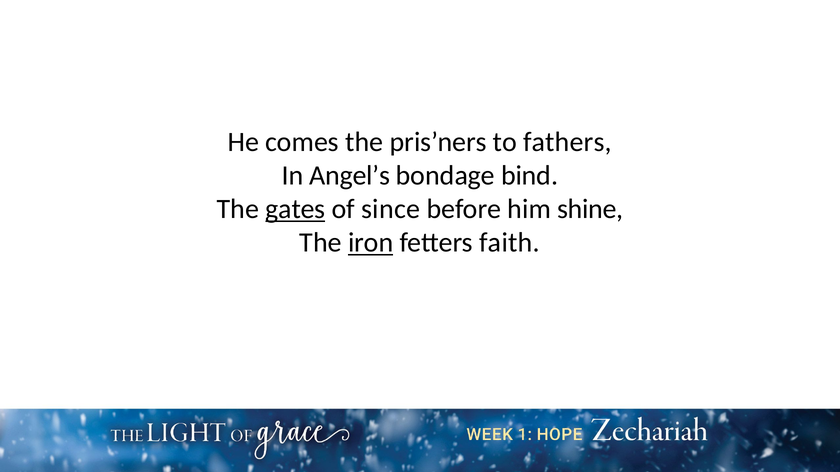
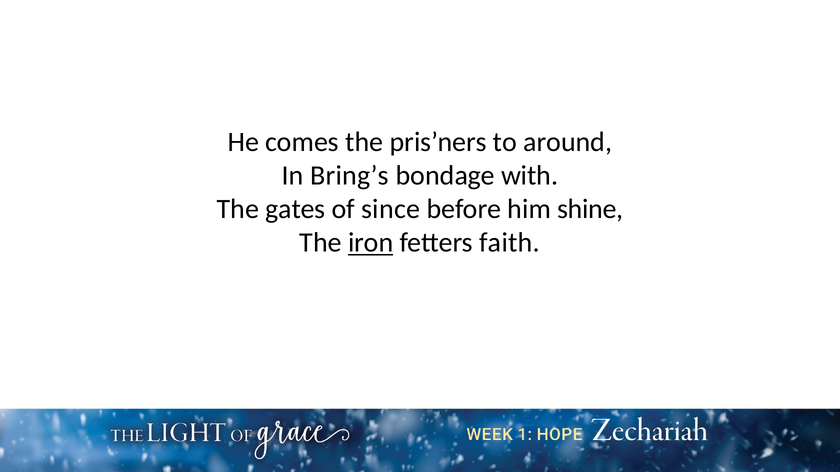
fathers: fathers -> around (568, 142)
Angel’s: Angel’s -> Bring’s (350, 176)
bind: bind -> with (530, 176)
gates underline: present -> none (295, 209)
